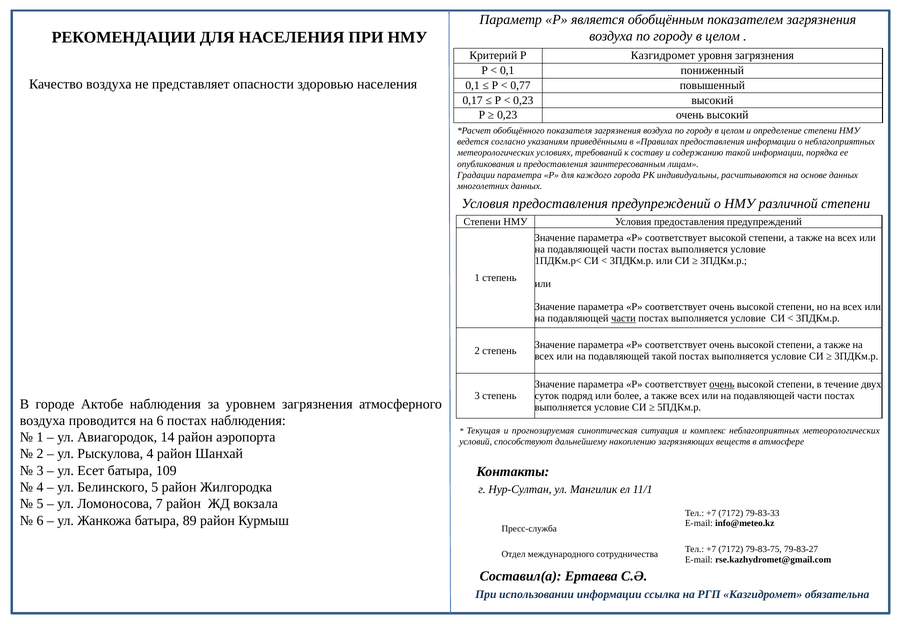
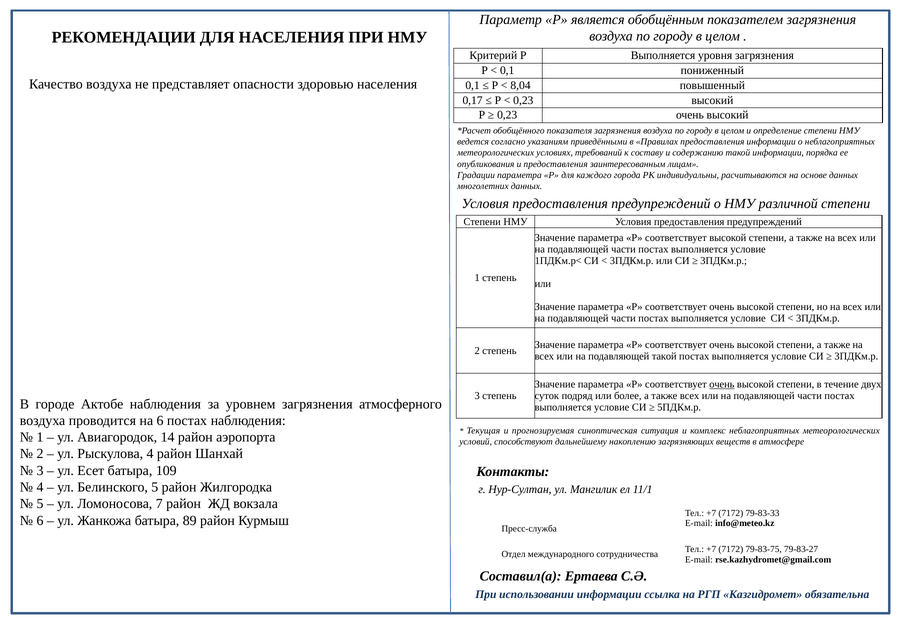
Р Казгидромет: Казгидромет -> Выполняется (663, 56)
0,77: 0,77 -> 8,04 (520, 85)
части underline: present -> none (623, 318)
